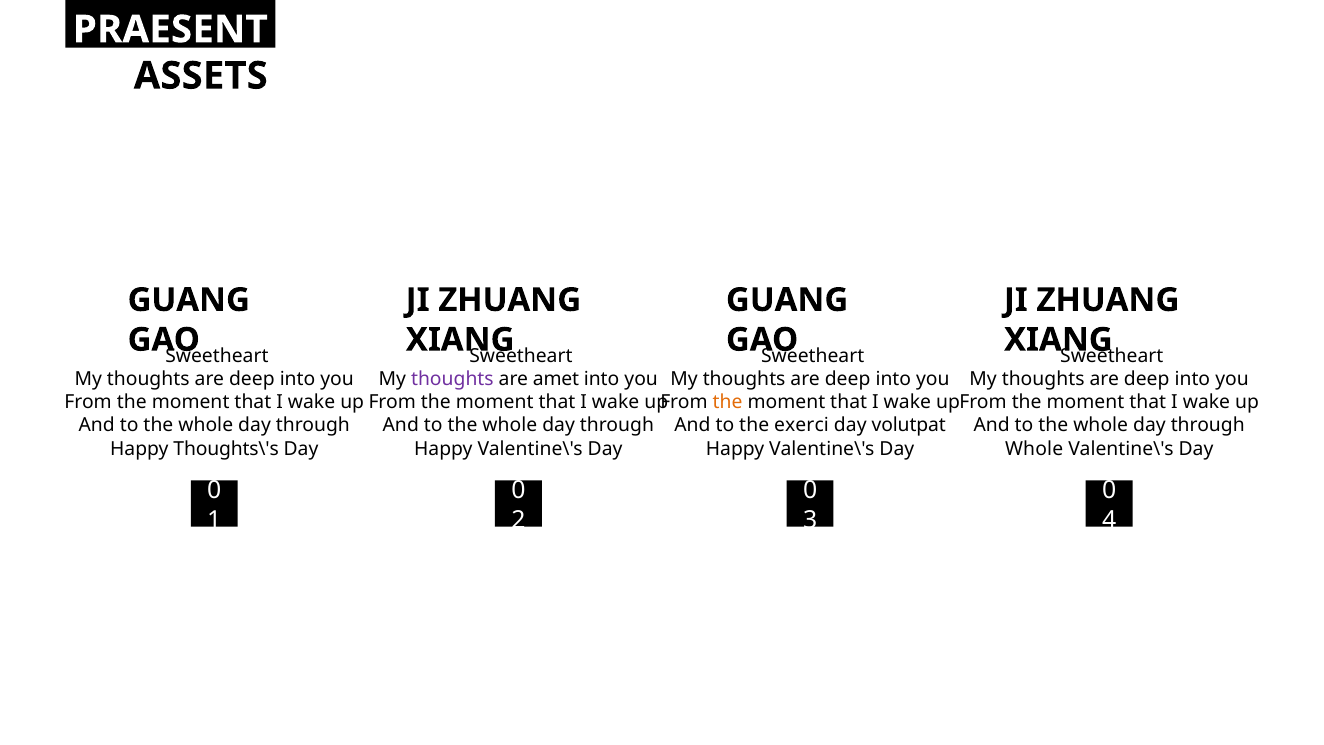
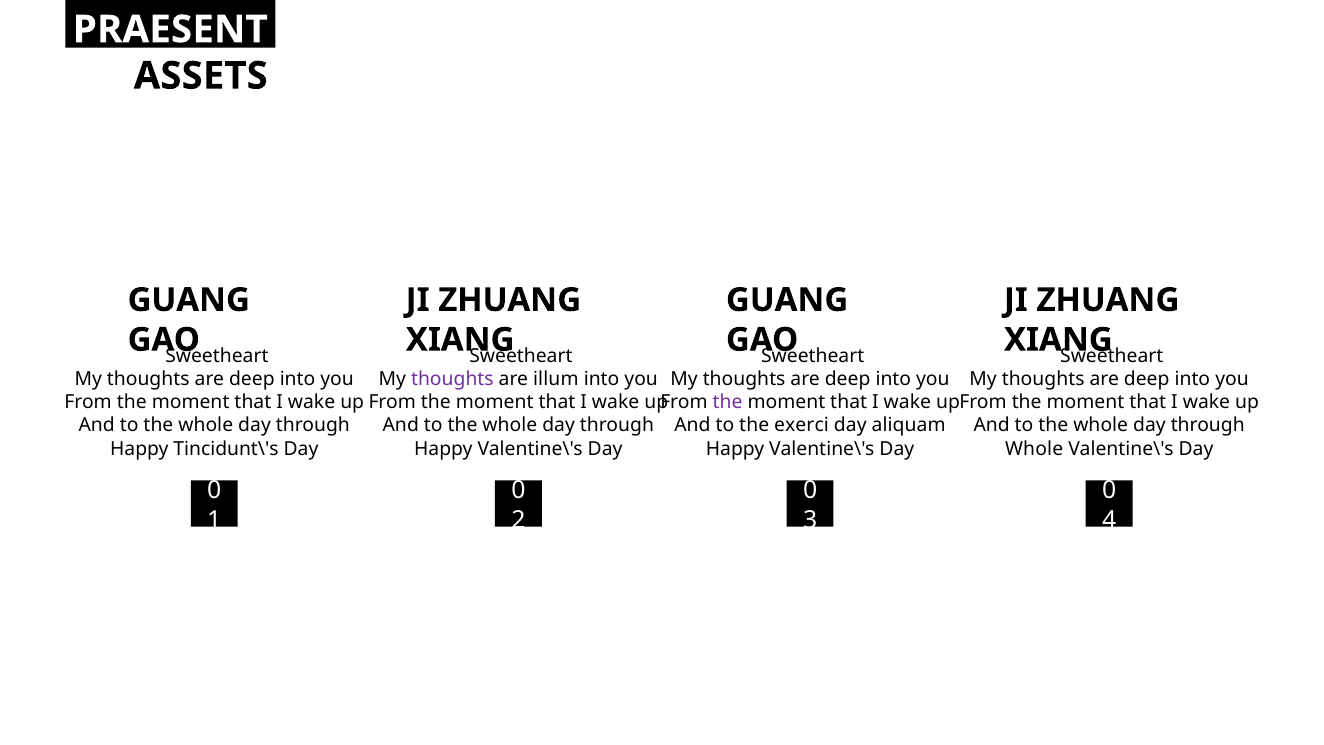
amet: amet -> illum (556, 379)
the colour: orange -> purple (728, 402)
volutpat: volutpat -> aliquam (909, 425)
Thoughts\'s: Thoughts\'s -> Tincidunt\'s (226, 449)
